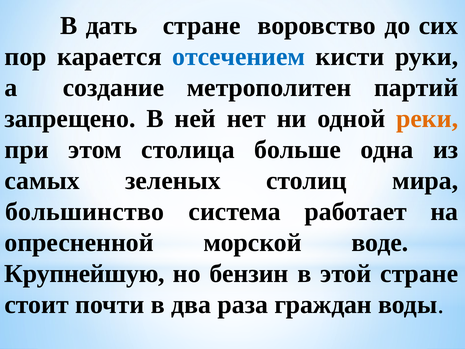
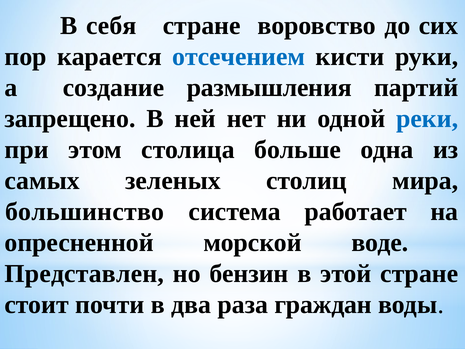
дать: дать -> себя (111, 26)
метрополитен: метрополитен -> размышления (269, 87)
реки colour: orange -> blue (427, 118)
Крупнейшую: Крупнейшую -> Представлен (84, 273)
